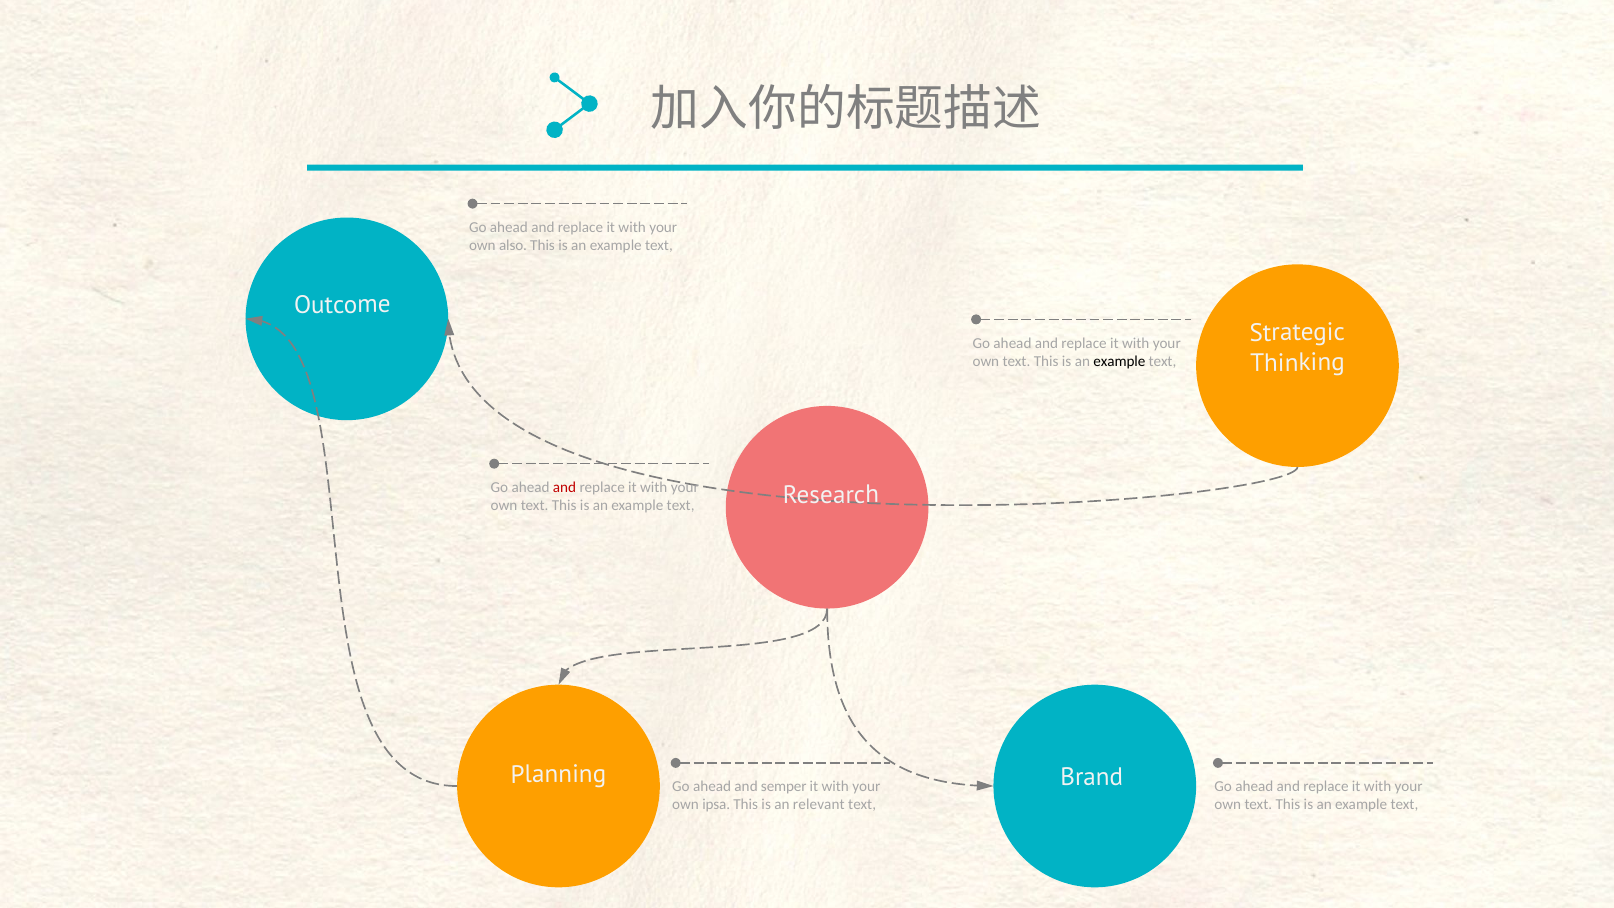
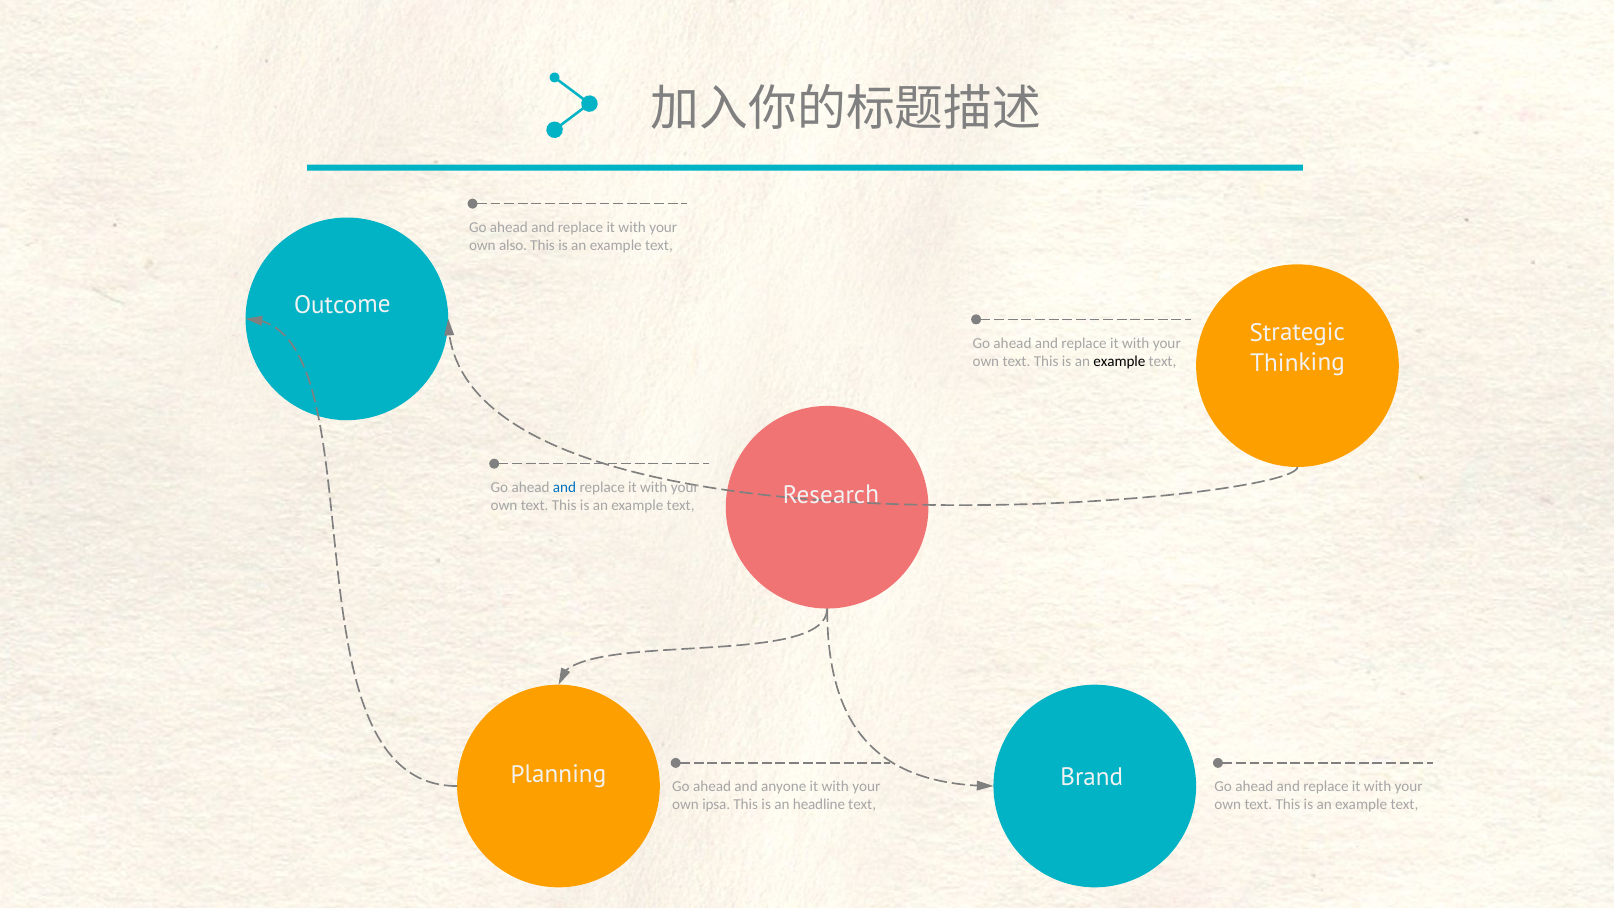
and colour: red -> blue (565, 487)
semper: semper -> anyone (784, 787)
relevant: relevant -> headline (819, 805)
